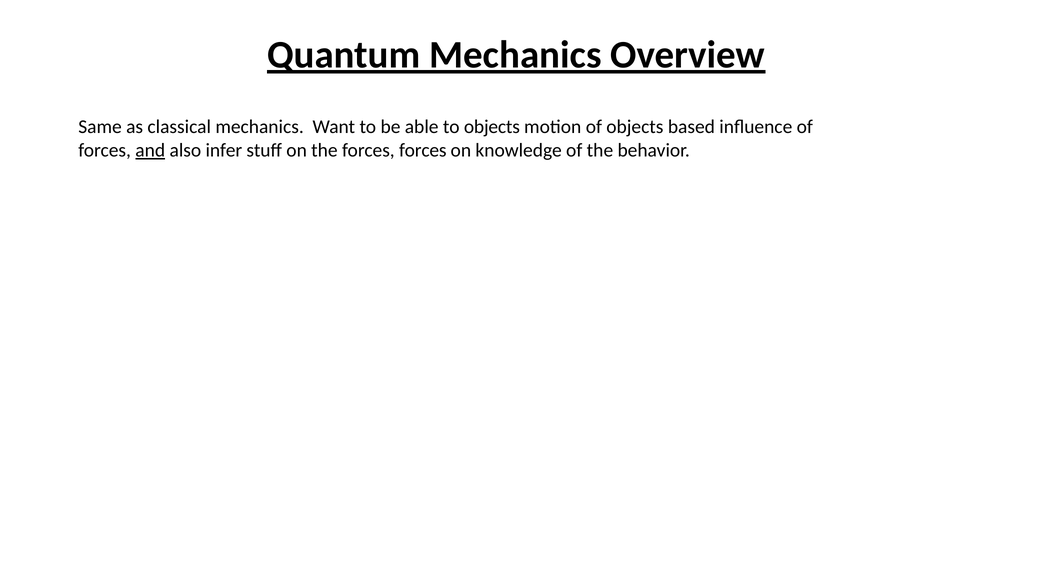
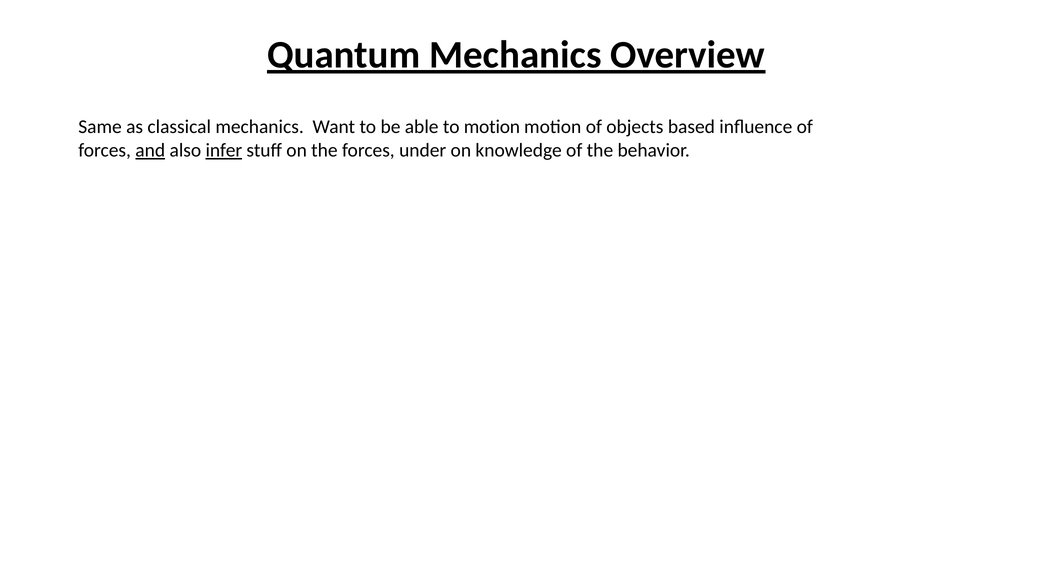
to objects: objects -> motion (492, 127)
infer underline: none -> present (224, 150)
forces forces: forces -> under (423, 150)
